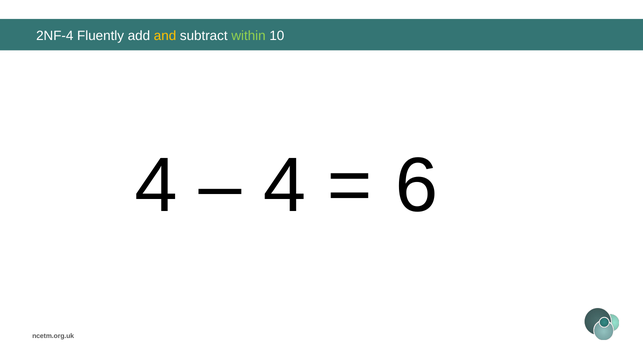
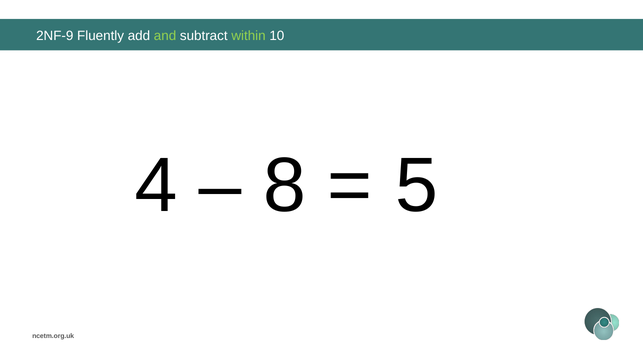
2NF-4: 2NF-4 -> 2NF-9 (55, 36)
and colour: yellow -> light green (165, 36)
4: 4 -> 8 (284, 186)
6: 6 -> 5 (416, 186)
